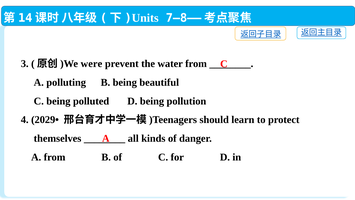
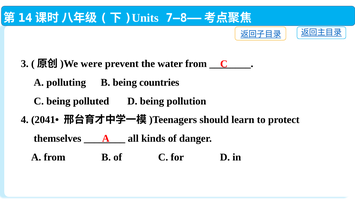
beautiful: beautiful -> countries (159, 82)
2029•: 2029• -> 2041• (45, 120)
